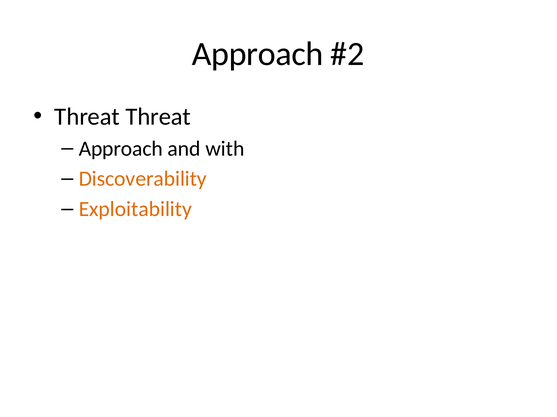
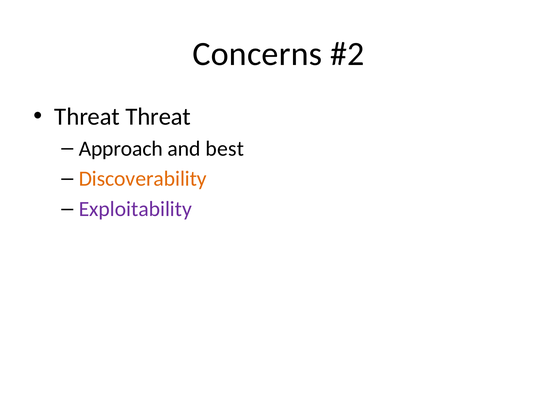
Approach: Approach -> Concerns (257, 54)
with: with -> best (225, 149)
Exploitability colour: orange -> purple (135, 210)
